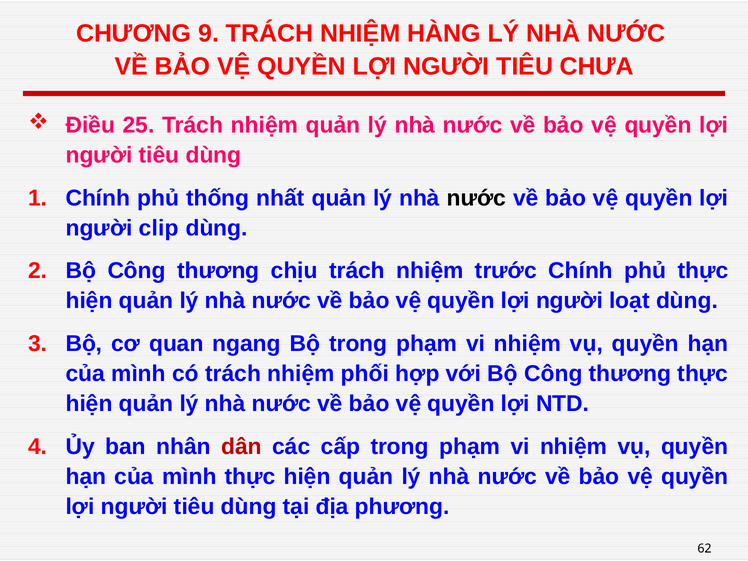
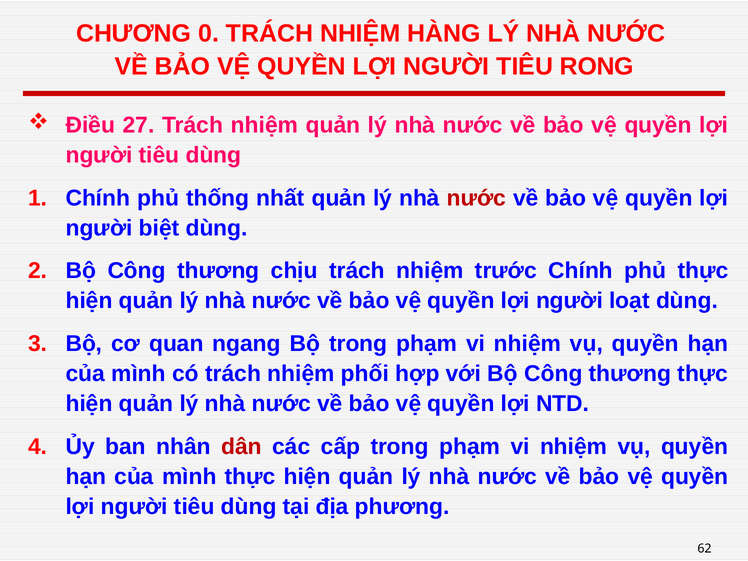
9: 9 -> 0 (209, 33)
CHƯA: CHƯA -> RONG (597, 66)
25: 25 -> 27 (139, 125)
nước colour: black -> red (476, 198)
clip: clip -> biệt (159, 228)
